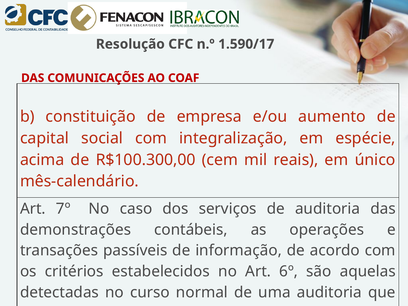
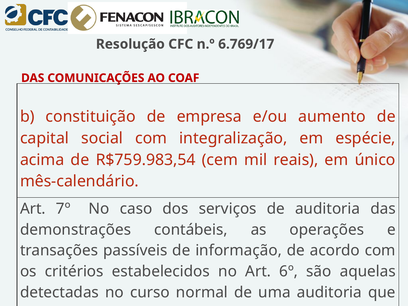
1.590/17: 1.590/17 -> 6.769/17 (246, 44)
R$100.300,00: R$100.300,00 -> R$759.983,54 (146, 160)
